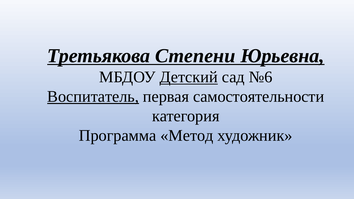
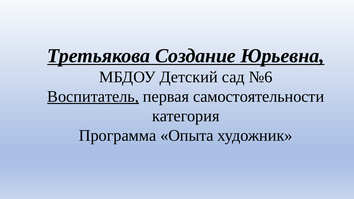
Степени: Степени -> Создание (195, 56)
Детский underline: present -> none (189, 77)
Метод: Метод -> Опыта (187, 136)
